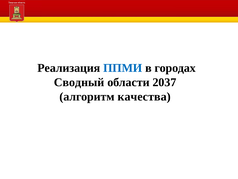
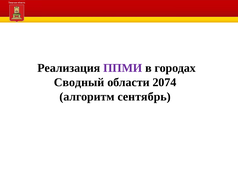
ППМИ colour: blue -> purple (123, 68)
2037: 2037 -> 2074 (164, 82)
качества: качества -> сентябрь (144, 96)
